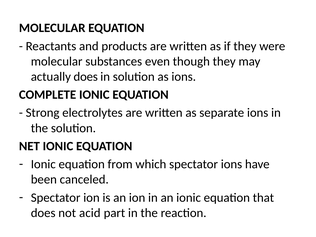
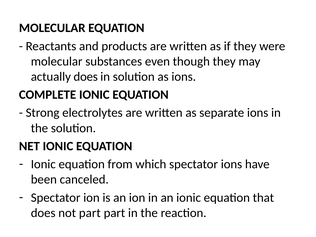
not acid: acid -> part (90, 213)
